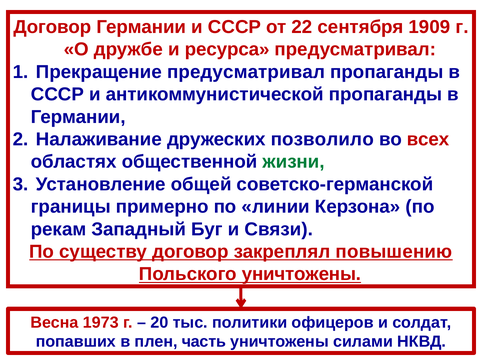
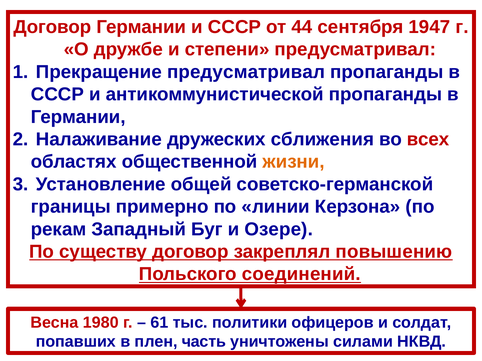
22: 22 -> 44 (302, 27)
1909: 1909 -> 1947 (429, 27)
ресурса: ресурса -> степени (227, 49)
позволило: позволило -> сближения (322, 139)
жизни colour: green -> orange (294, 162)
Связи: Связи -> Озере (279, 230)
Польского уничтожены: уничтожены -> соединений (301, 275)
1973: 1973 -> 1980 (101, 323)
20: 20 -> 61 (159, 323)
